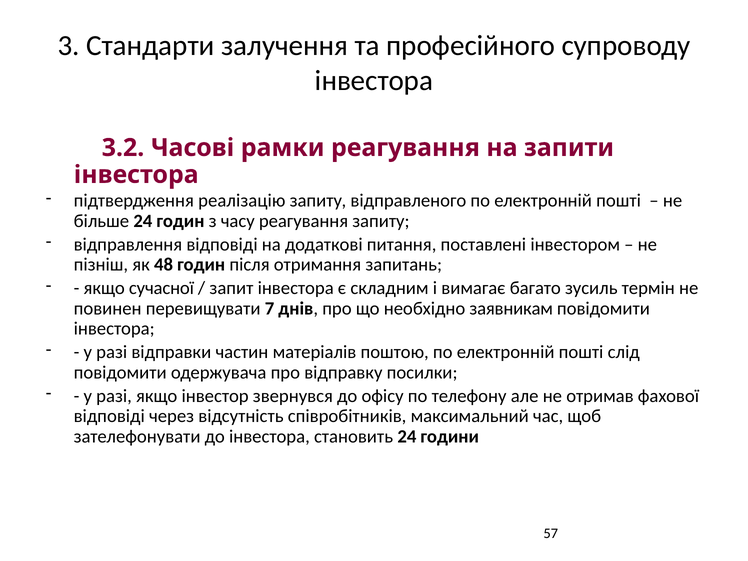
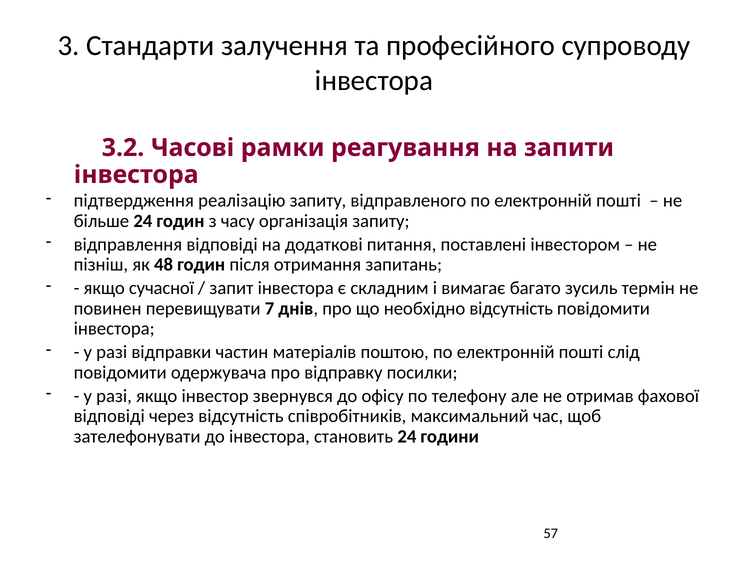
часу реагування: реагування -> організація (304, 221)
необхідно заявникам: заявникам -> відсутність (511, 308)
